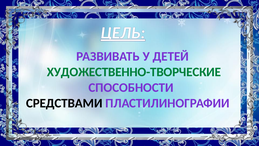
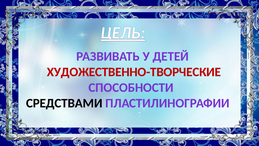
ХУДОЖЕСТВЕННО-ТВОРЧЕСКИЕ colour: green -> red (134, 72)
